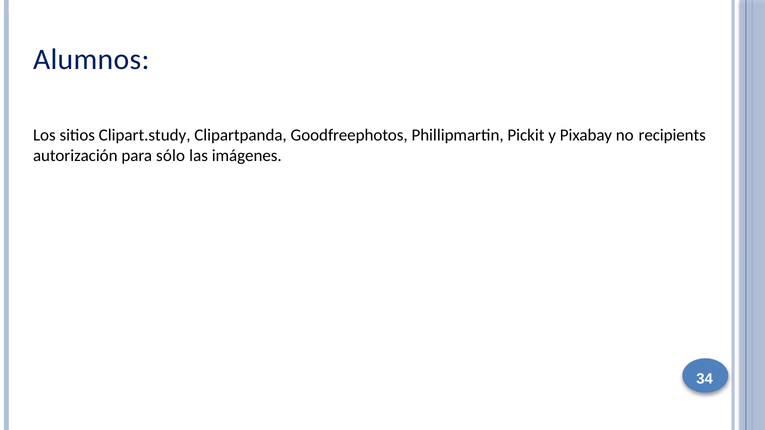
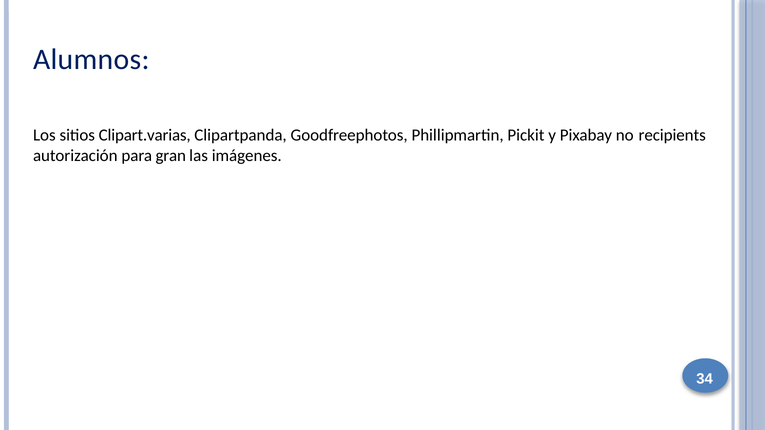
Clipart.study: Clipart.study -> Clipart.varias (145, 135)
sólo: sólo -> gran (171, 156)
